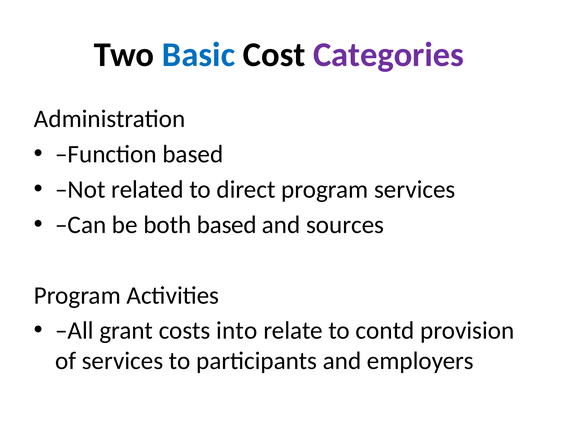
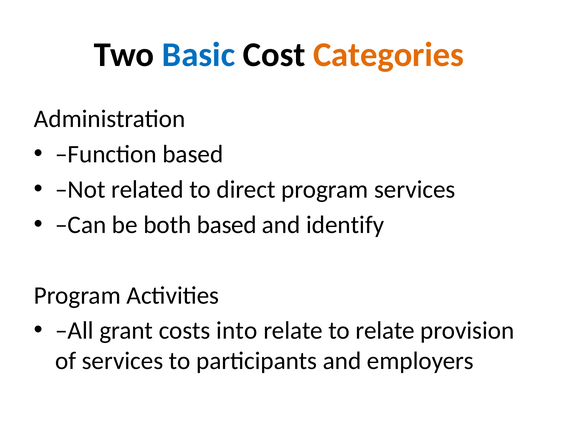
Categories colour: purple -> orange (389, 55)
sources: sources -> identify (345, 225)
to contd: contd -> relate (385, 330)
